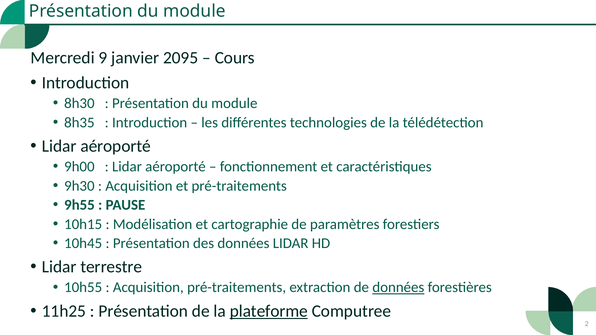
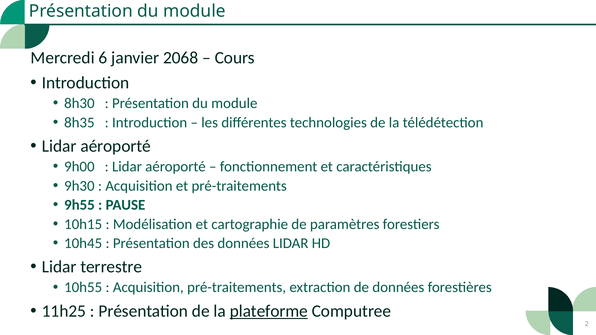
9: 9 -> 6 (103, 58)
2095: 2095 -> 2068 (181, 58)
données underline: present -> none (398, 288)
